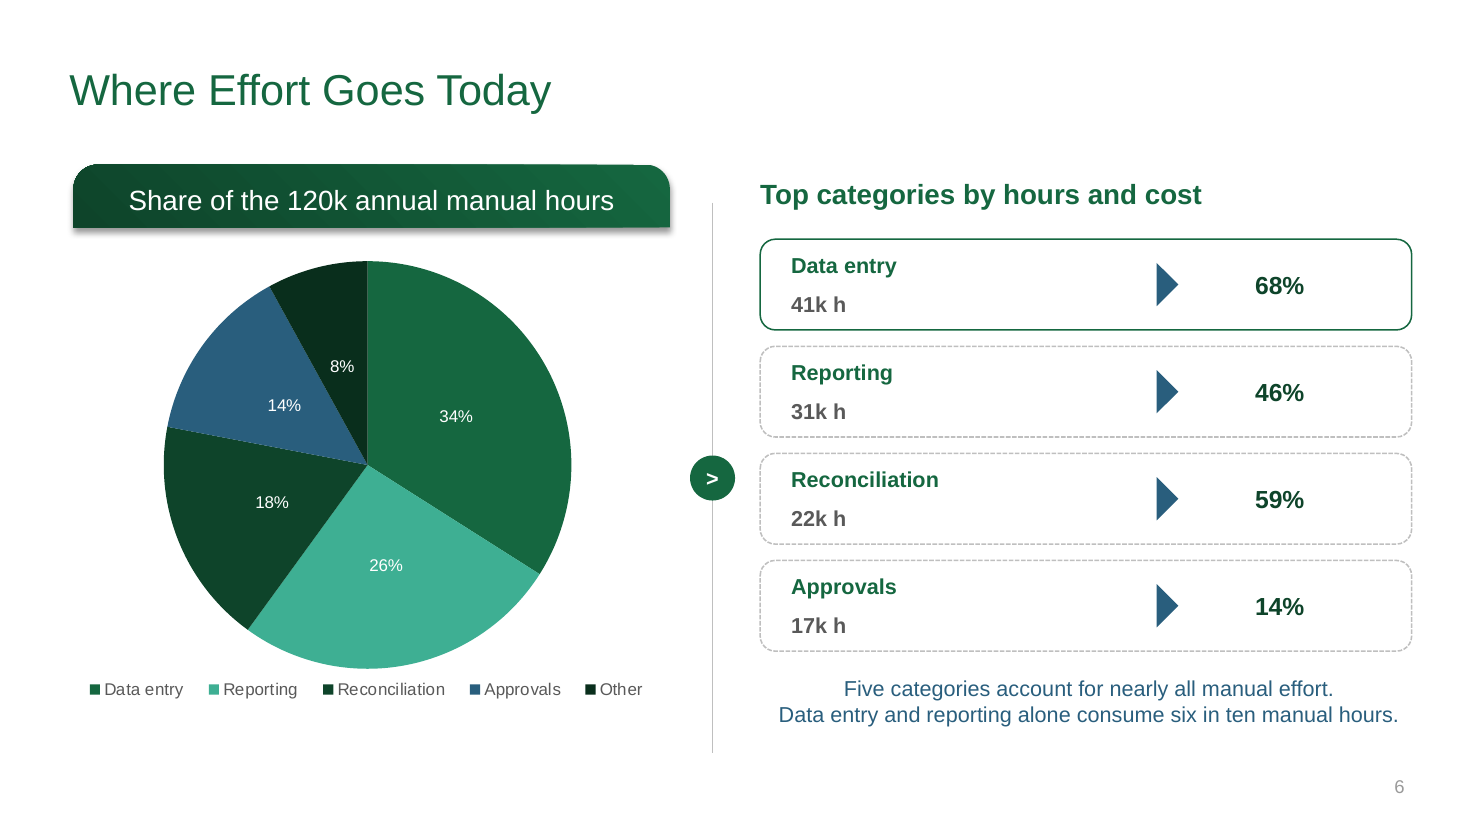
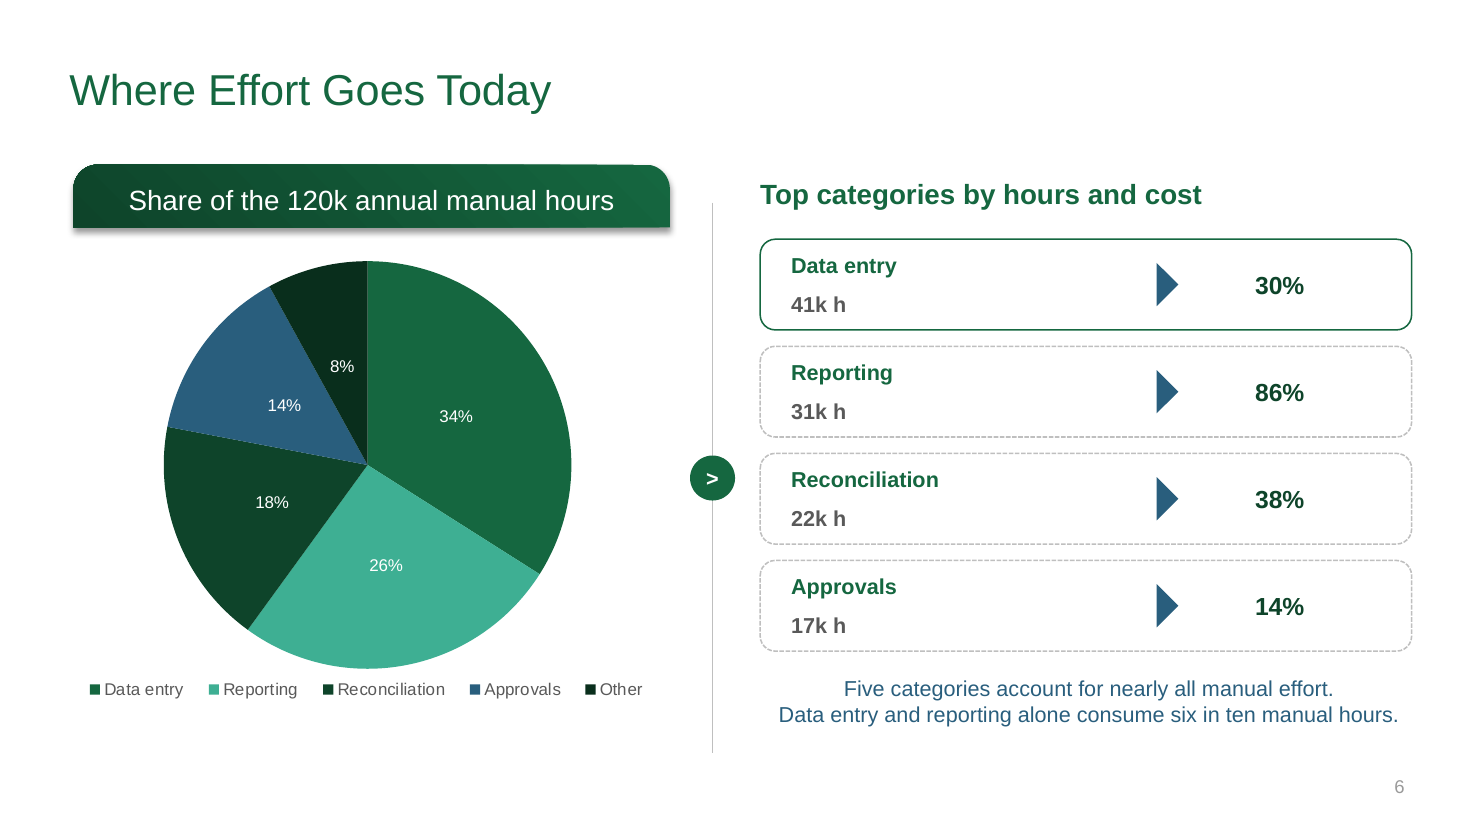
68%: 68% -> 30% (1280, 286)
46%: 46% -> 86% (1280, 393)
59%: 59% -> 38% (1280, 501)
